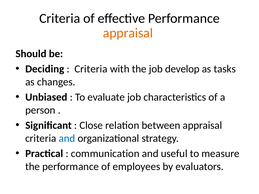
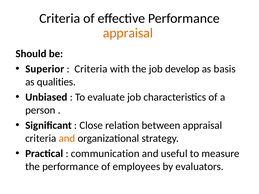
Deciding: Deciding -> Superior (45, 69)
tasks: tasks -> basis (225, 69)
changes: changes -> qualities (56, 82)
and colour: blue -> orange (67, 138)
